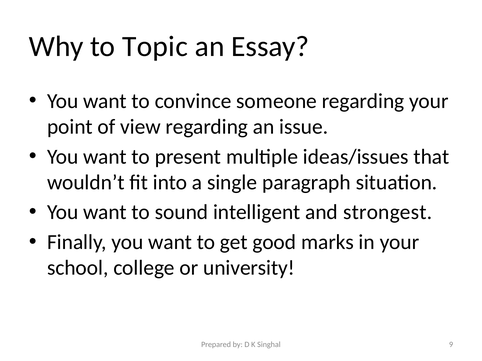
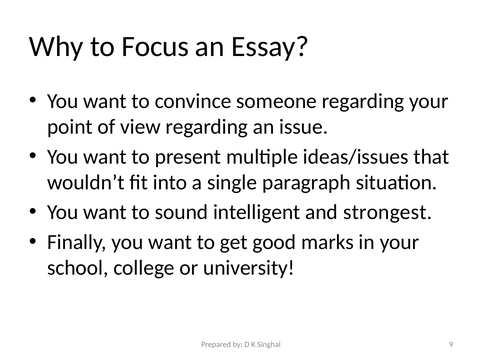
Topic: Topic -> Focus (155, 47)
